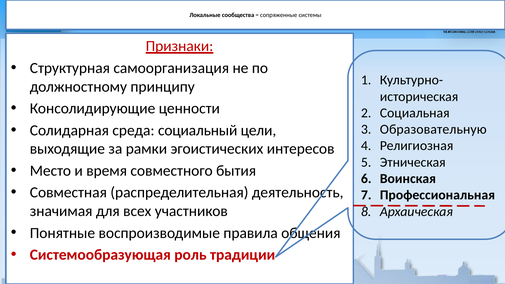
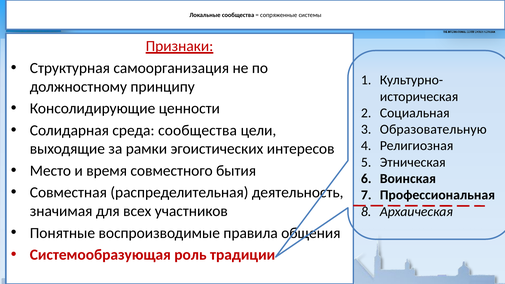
среда социальный: социальный -> сообщества (198, 130)
